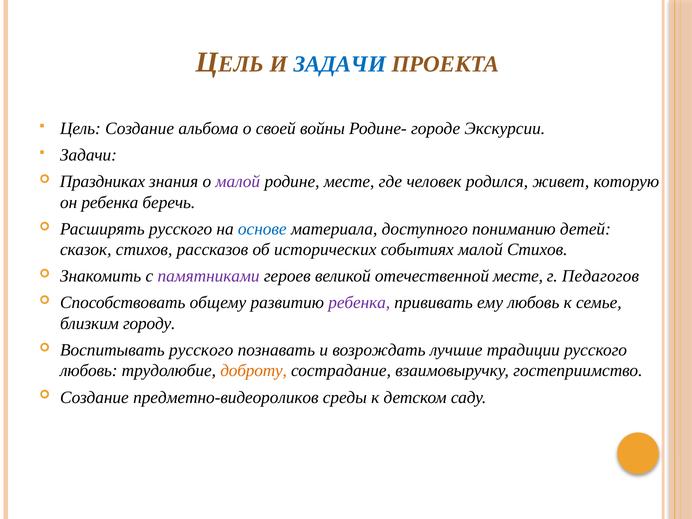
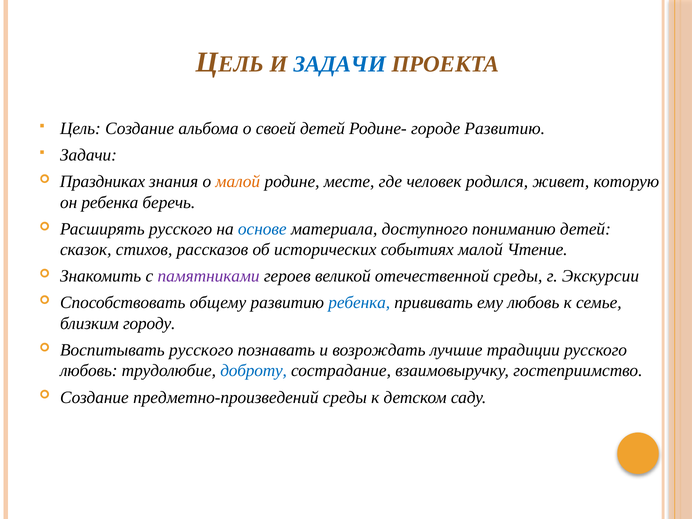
своей войны: войны -> детей (322, 129)
городе Экскурсии: Экскурсии -> Развитию (505, 129)
малой colour: purple -> orange (238, 182)
малой Стихов: Стихов -> Чтение (537, 250)
отечественной месте: месте -> среды (518, 276)
Педагогов: Педагогов -> Экскурсии (601, 276)
ребенка colour: purple -> blue (359, 303)
доброту colour: orange -> blue (254, 371)
предметно-видеороликов: предметно-видеороликов -> предметно-произведений (226, 397)
